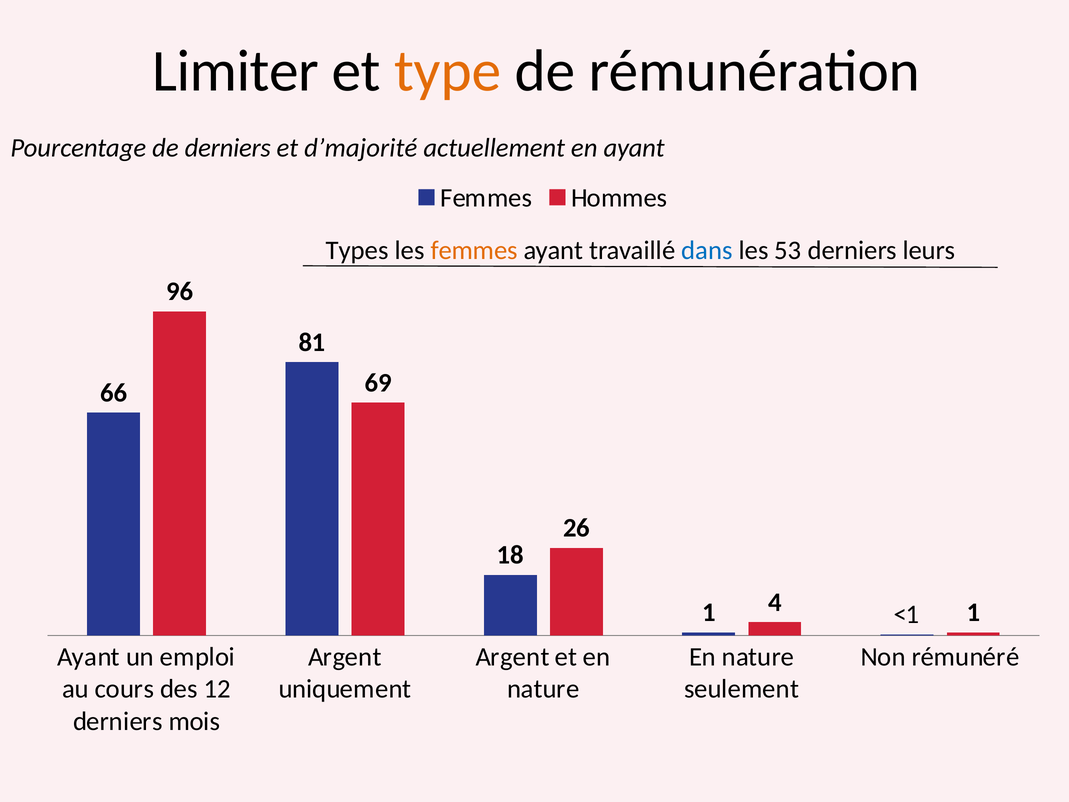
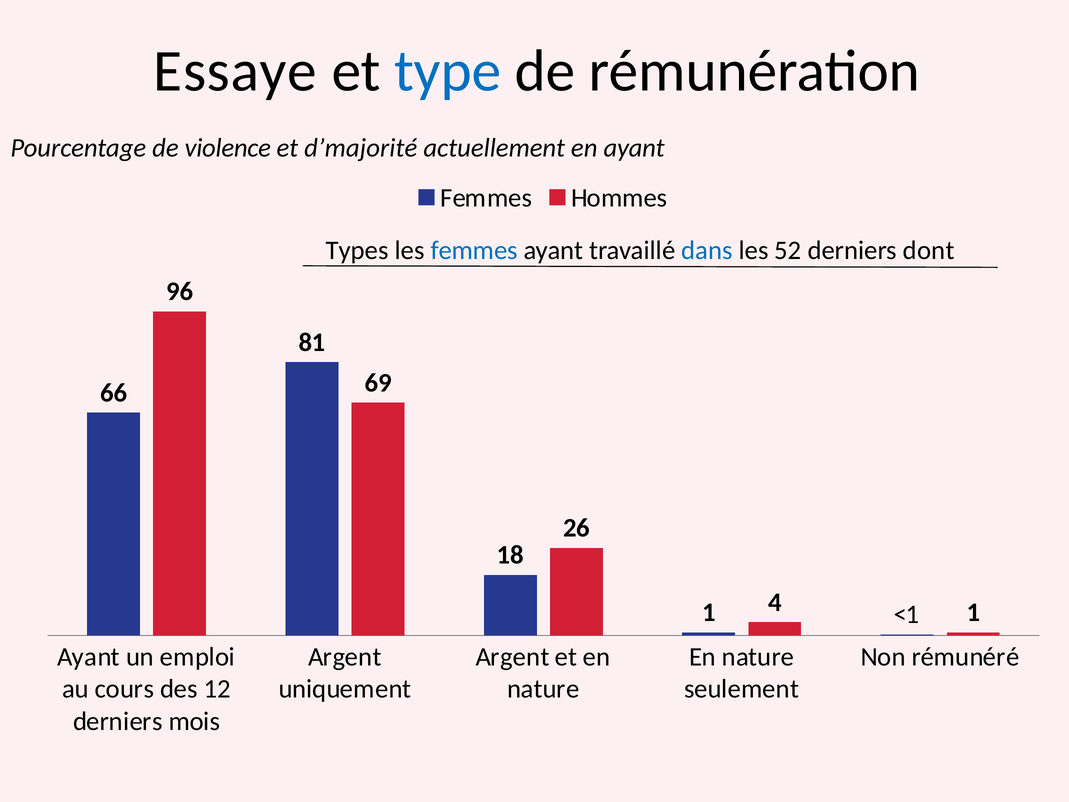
Limiter: Limiter -> Essaye (235, 71)
type colour: orange -> blue (448, 71)
de derniers: derniers -> violence (228, 148)
femmes colour: orange -> blue (474, 251)
53: 53 -> 52 (788, 251)
leurs: leurs -> dont (929, 251)
